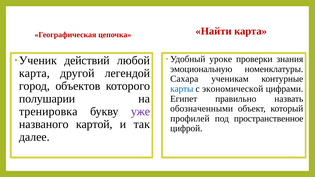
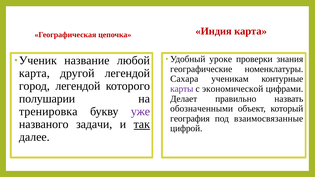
Найти: Найти -> Индия (214, 31)
действий: действий -> название (87, 61)
эмоциональную: эмоциональную -> географические (201, 69)
город объектов: объектов -> легендой (78, 86)
карты colour: blue -> purple (182, 89)
Египет: Египет -> Делает (184, 99)
профилей: профилей -> география (190, 119)
пространственное: пространственное -> взаимосвязанные (269, 119)
картой: картой -> задачи (94, 124)
так underline: none -> present (142, 124)
